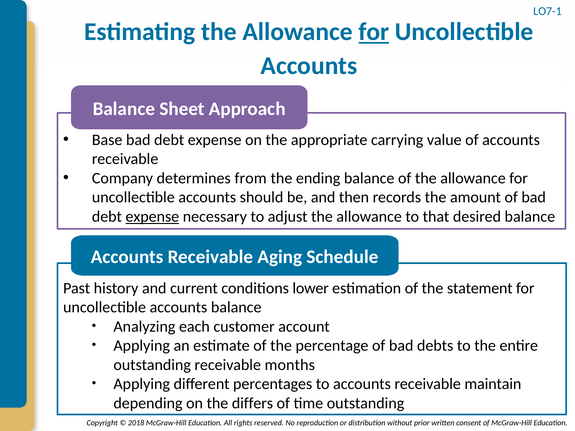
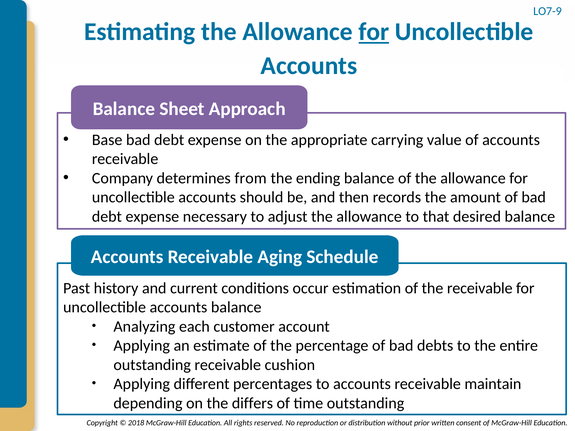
LO7-1: LO7-1 -> LO7-9 (547, 11)
expense underline: present -> none (152, 217)
lower: lower -> occur (311, 288)
the statement: statement -> receivable (480, 288)
months: months -> cushion (290, 365)
